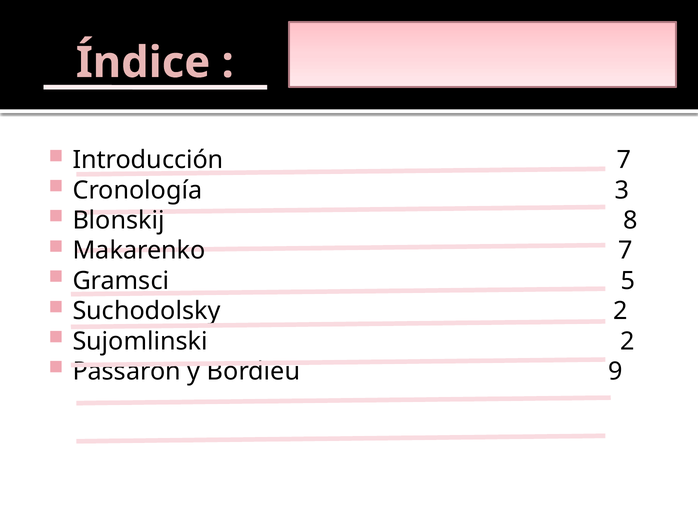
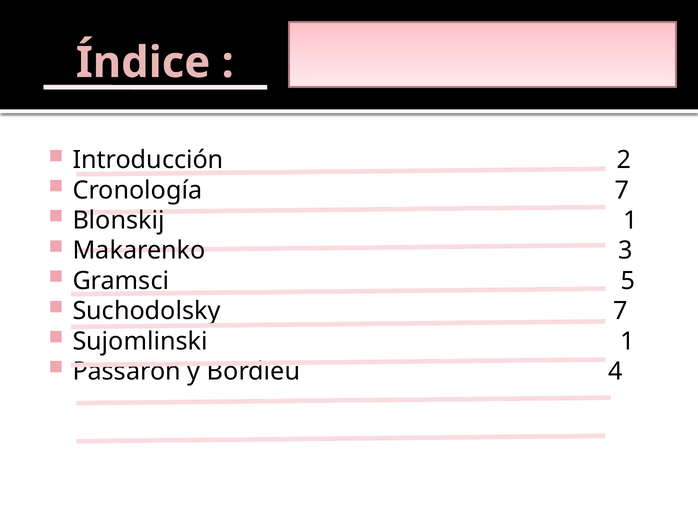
Introducción 7: 7 -> 2 (624, 160)
Cronología 3: 3 -> 7 (622, 190)
Blonskij 8: 8 -> 1 (630, 221)
Makarenko 7: 7 -> 3 (625, 251)
2: 2 -> 7 (621, 311)
2: 2 -> 1 (628, 342)
9: 9 -> 4 (615, 372)
